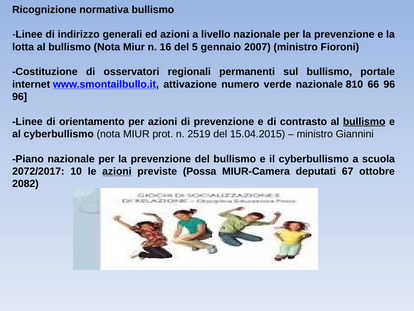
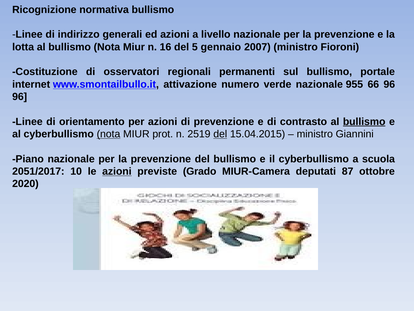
810: 810 -> 955 (354, 84)
nota underline: none -> present (108, 134)
del underline: none -> present (220, 134)
2072/2017: 2072/2017 -> 2051/2017 (38, 171)
Possa: Possa -> Grado (200, 171)
67: 67 -> 87 (348, 171)
2082: 2082 -> 2020 (25, 184)
